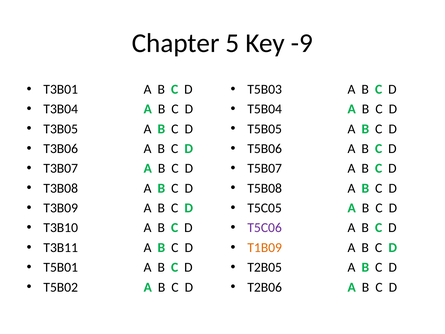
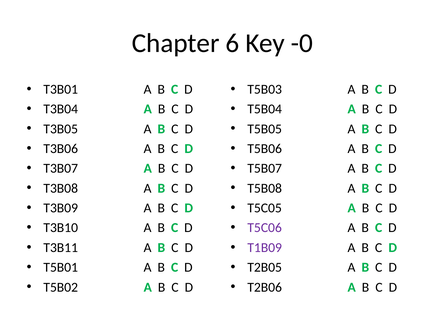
5: 5 -> 6 (233, 43)
-9: -9 -> -0 (302, 43)
T1B09 colour: orange -> purple (265, 247)
